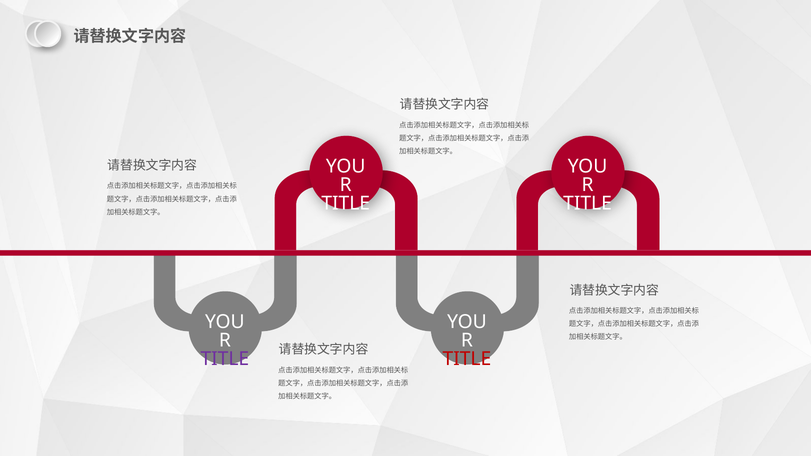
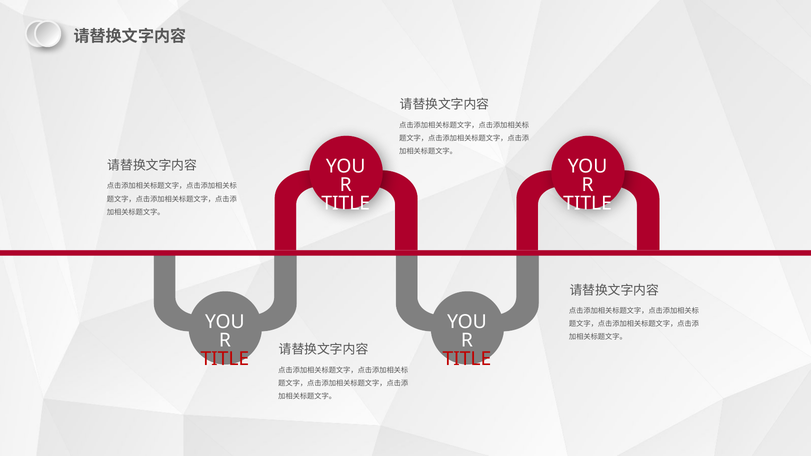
TITLE colour: purple -> red (225, 359)
